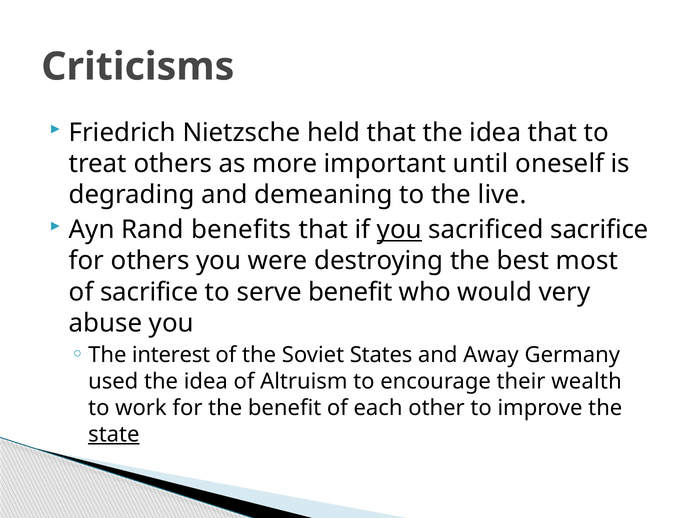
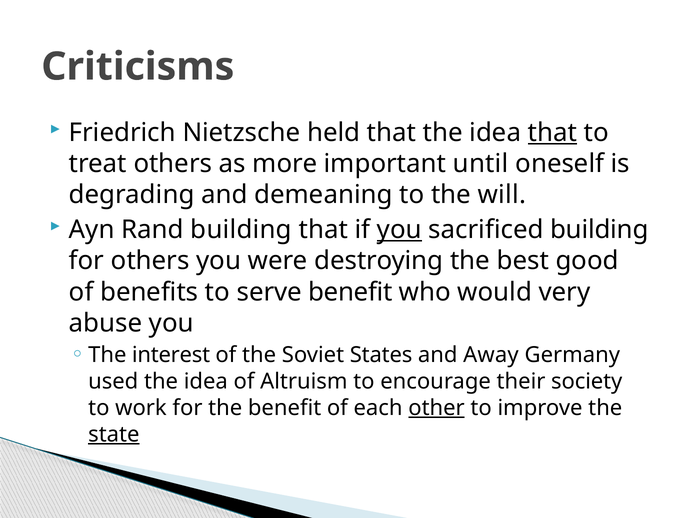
that underline: none -> present (552, 133)
live: live -> will (502, 195)
Rand benefits: benefits -> building (241, 230)
sacrificed sacrifice: sacrifice -> building (599, 230)
most: most -> good (587, 261)
of sacrifice: sacrifice -> benefits (149, 292)
wealth: wealth -> society (587, 381)
other underline: none -> present (437, 407)
